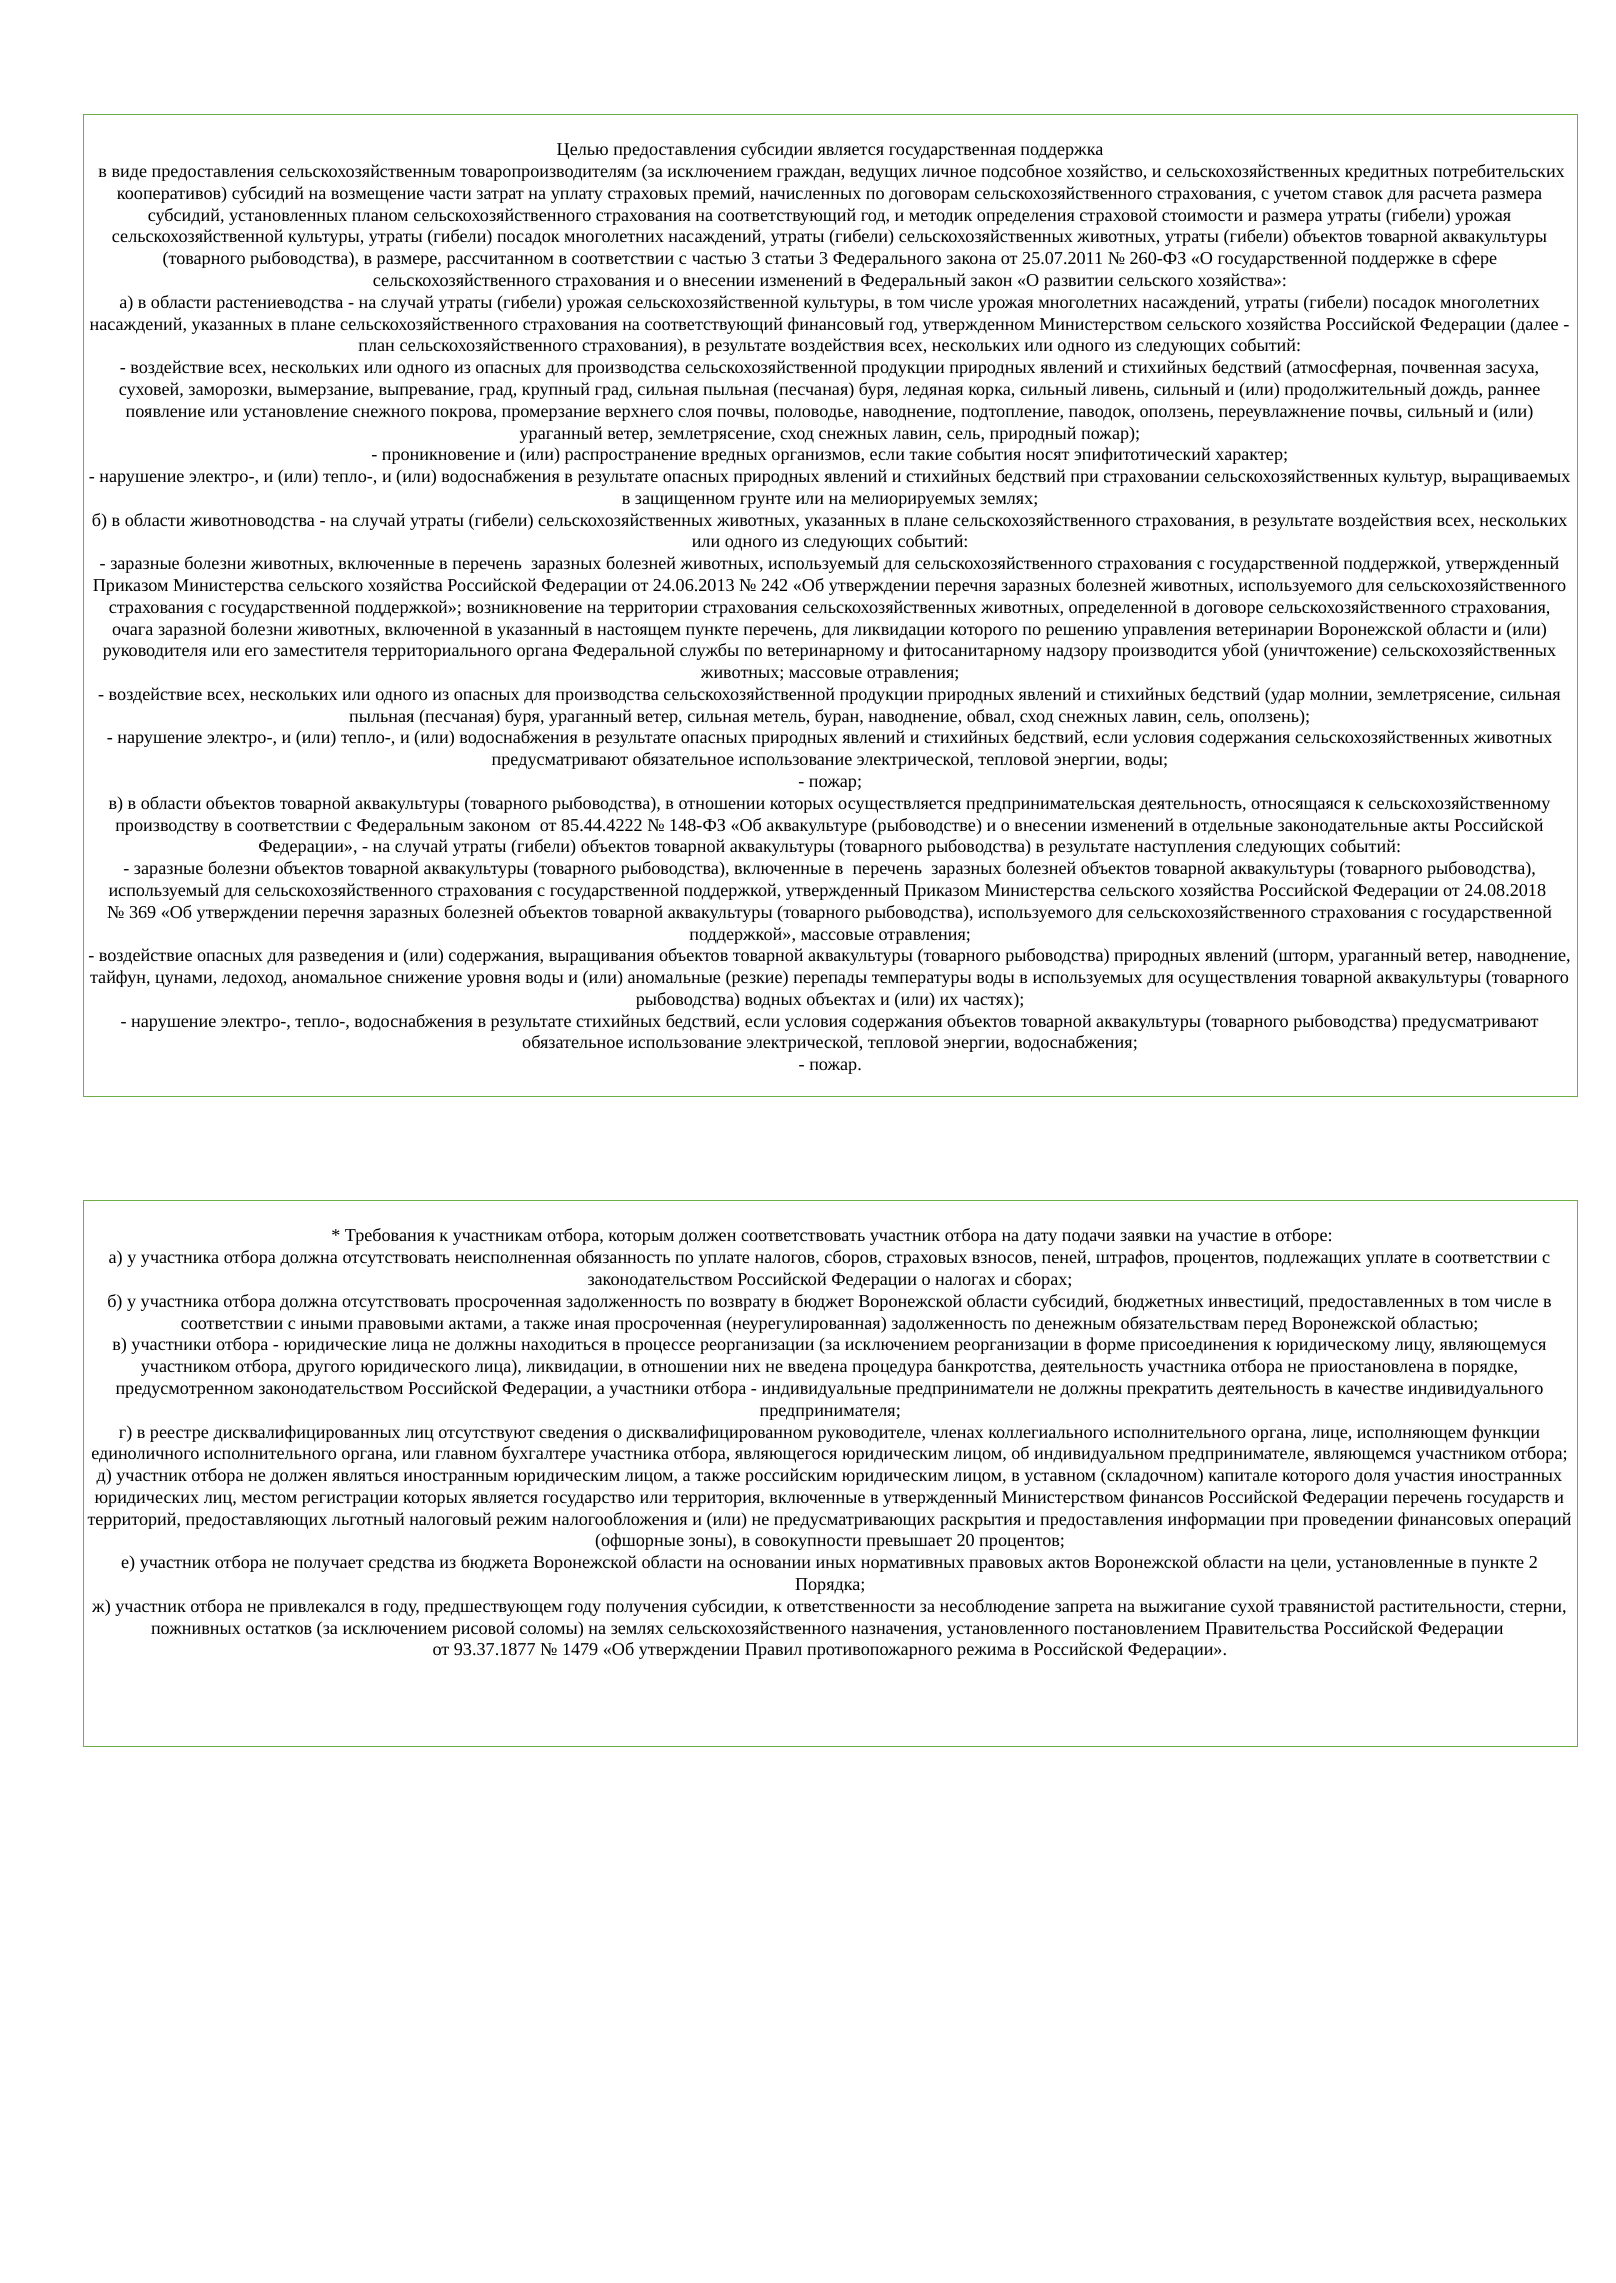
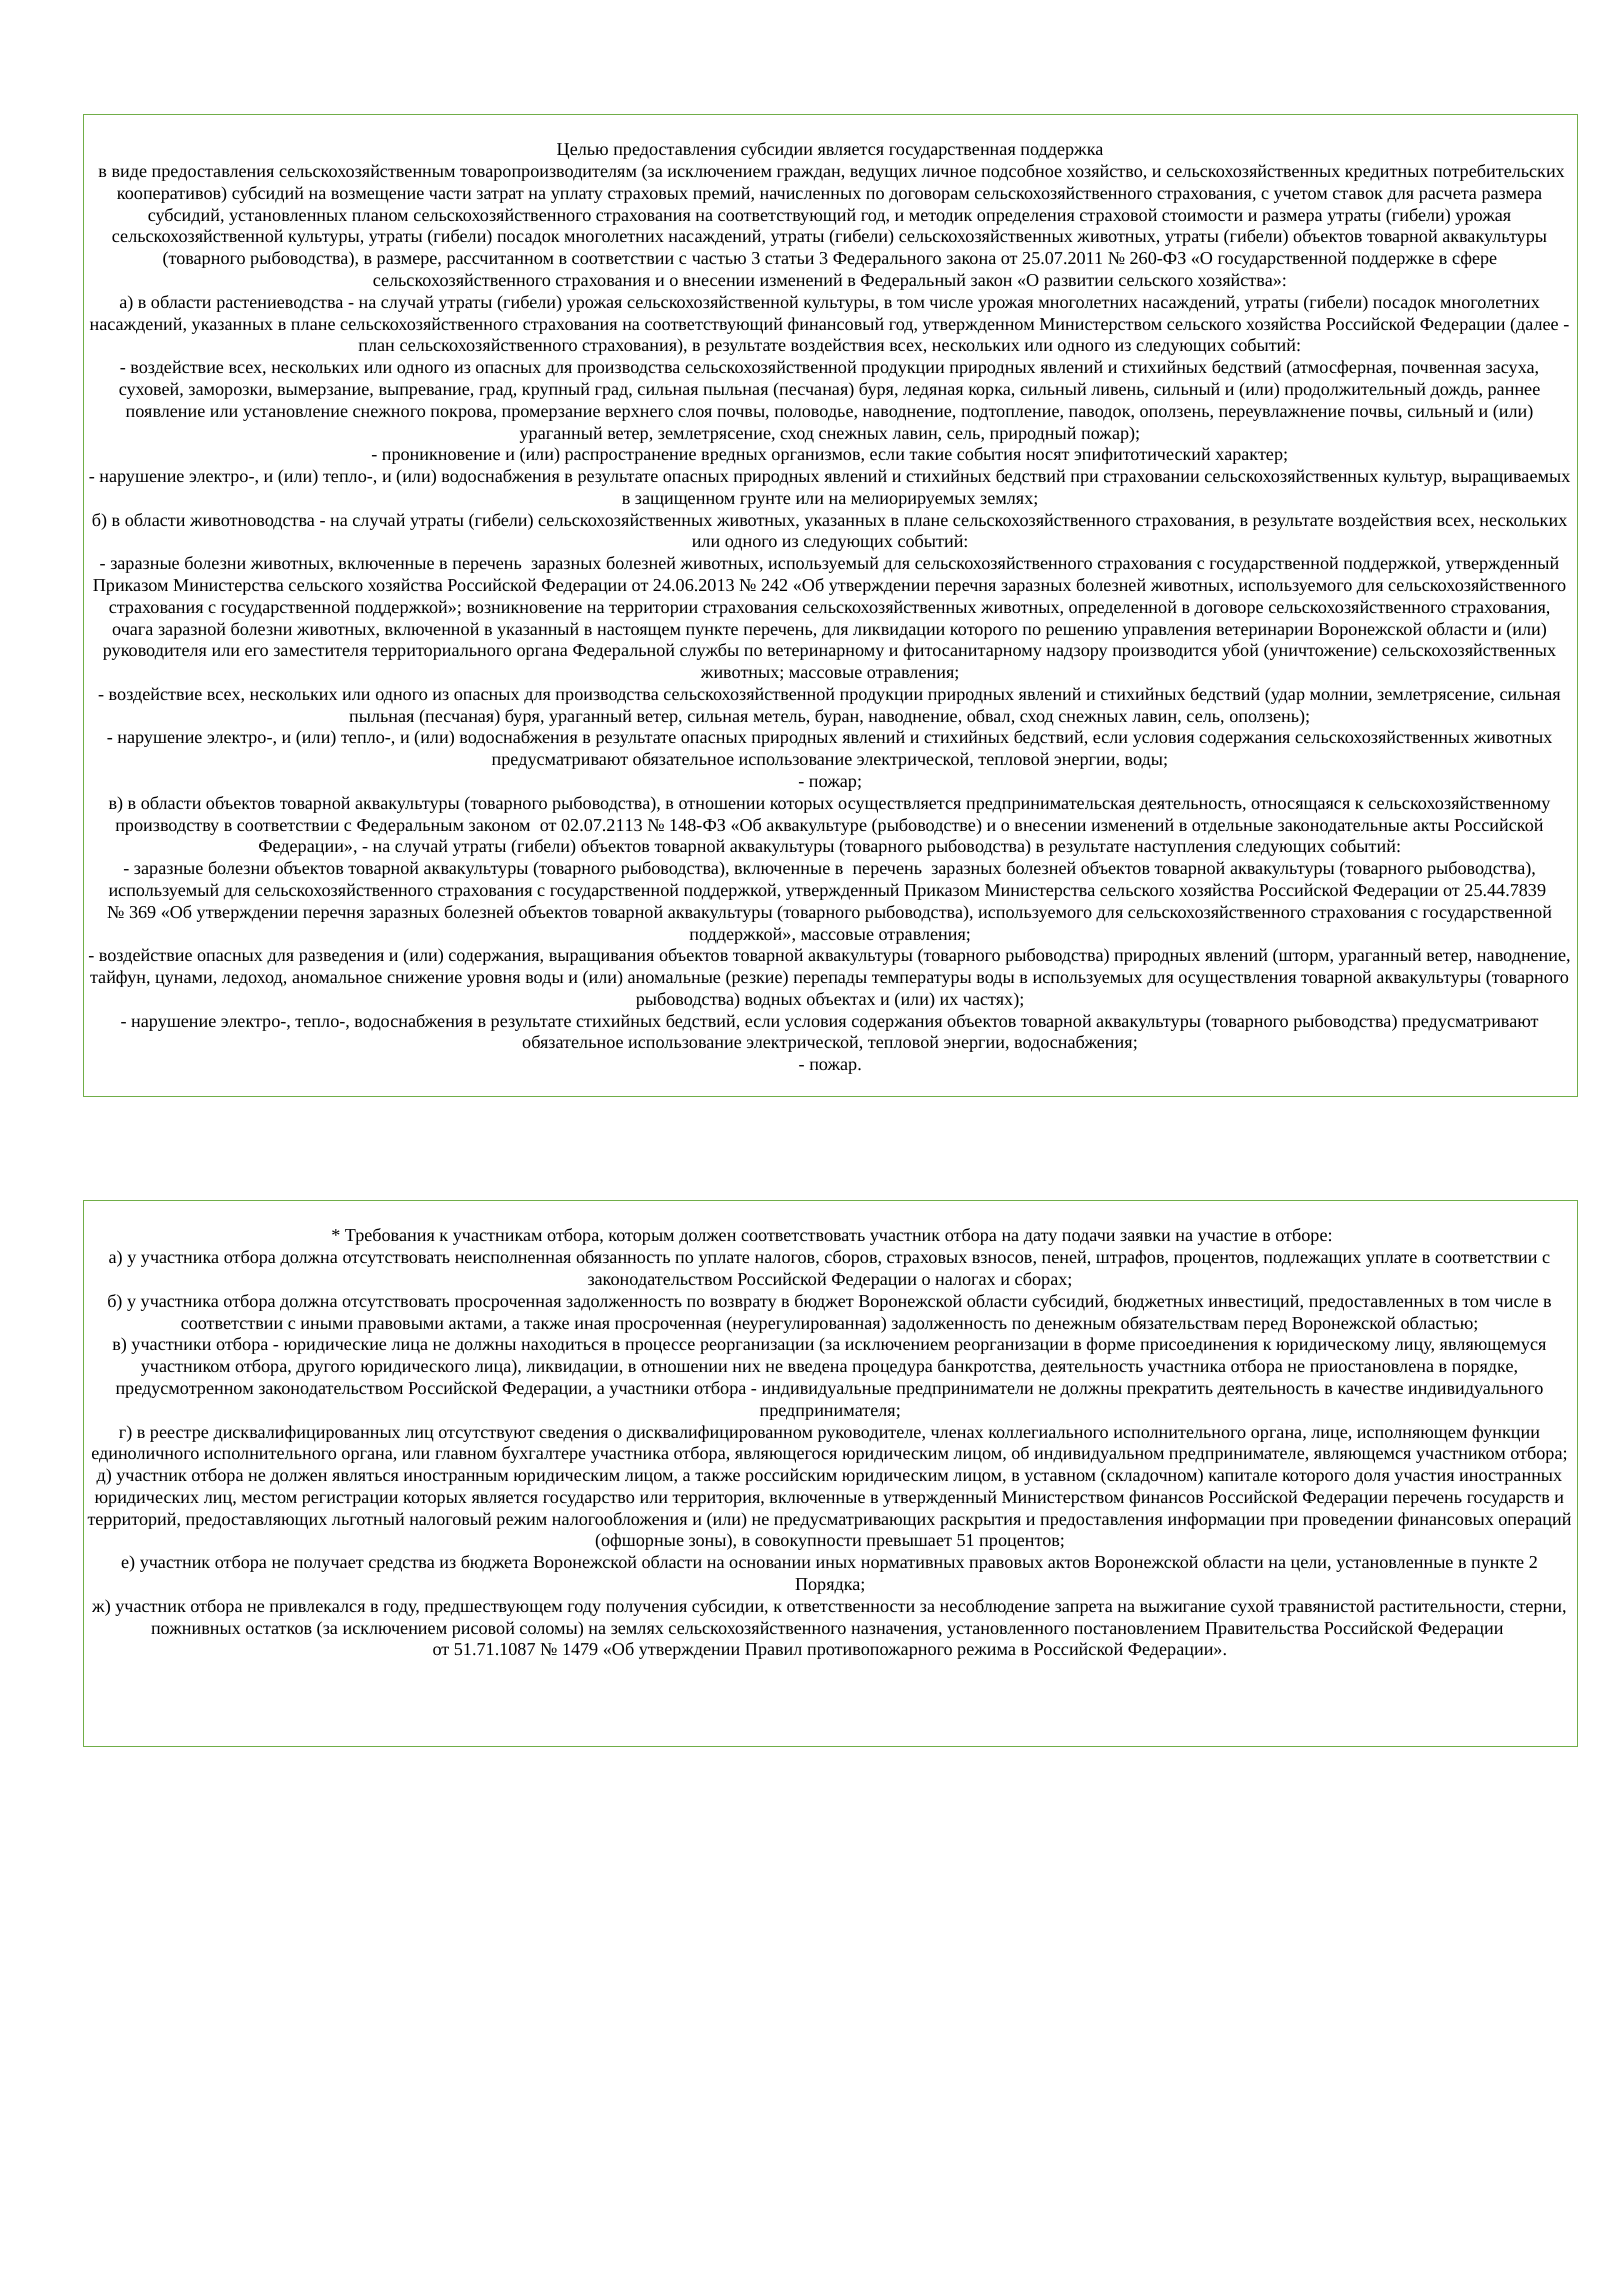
85.44.4222: 85.44.4222 -> 02.07.2113 (602, 825)
24.08.2018: 24.08.2018 -> 25.44.7839 (1505, 891)
20: 20 -> 51 (966, 1541)
93.37.1877: 93.37.1877 -> 51.71.1087 (495, 1650)
